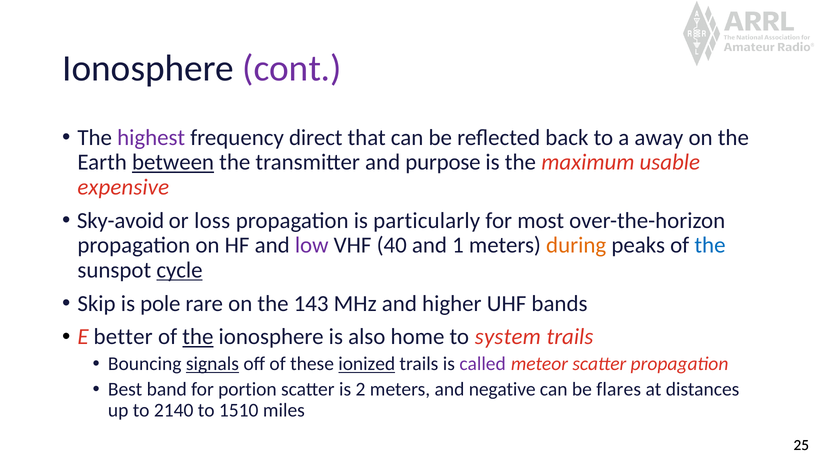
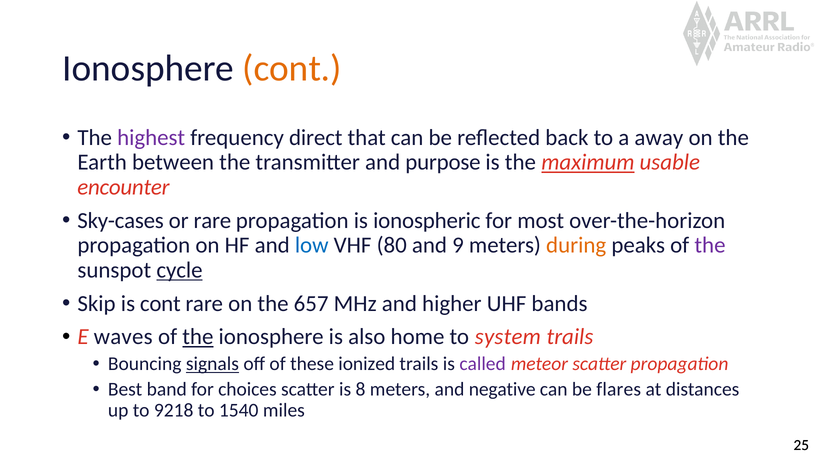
cont colour: purple -> orange (292, 68)
between underline: present -> none (173, 162)
maximum underline: none -> present (588, 162)
expensive: expensive -> encounter (123, 187)
Sky-avoid: Sky-avoid -> Sky-cases (121, 220)
or loss: loss -> rare (212, 220)
particularly: particularly -> ionospheric (427, 220)
low colour: purple -> blue (312, 245)
40: 40 -> 80 (392, 245)
1: 1 -> 9 (458, 245)
the colour: blue -> purple (710, 245)
is pole: pole -> cont (160, 303)
143: 143 -> 657 (311, 303)
better: better -> waves (123, 336)
ionized underline: present -> none (367, 364)
portion: portion -> choices (247, 389)
2: 2 -> 8 (361, 389)
2140: 2140 -> 9218 (174, 410)
1510: 1510 -> 1540 (239, 410)
